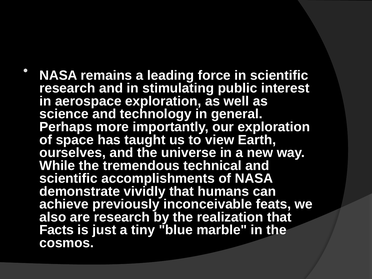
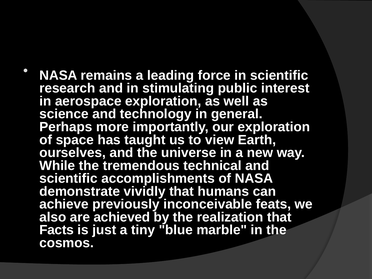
are research: research -> achieved (122, 217)
